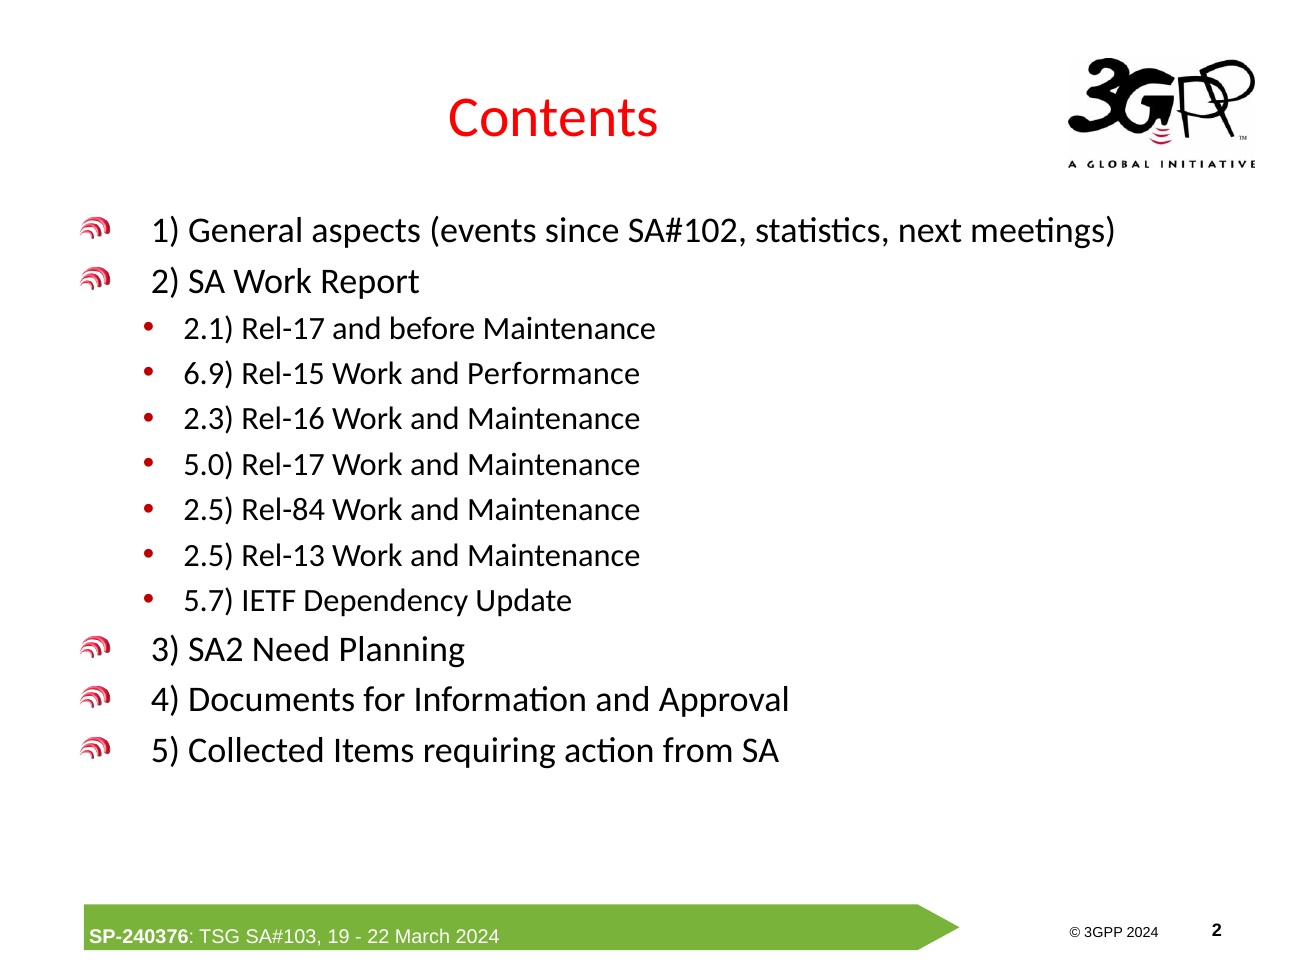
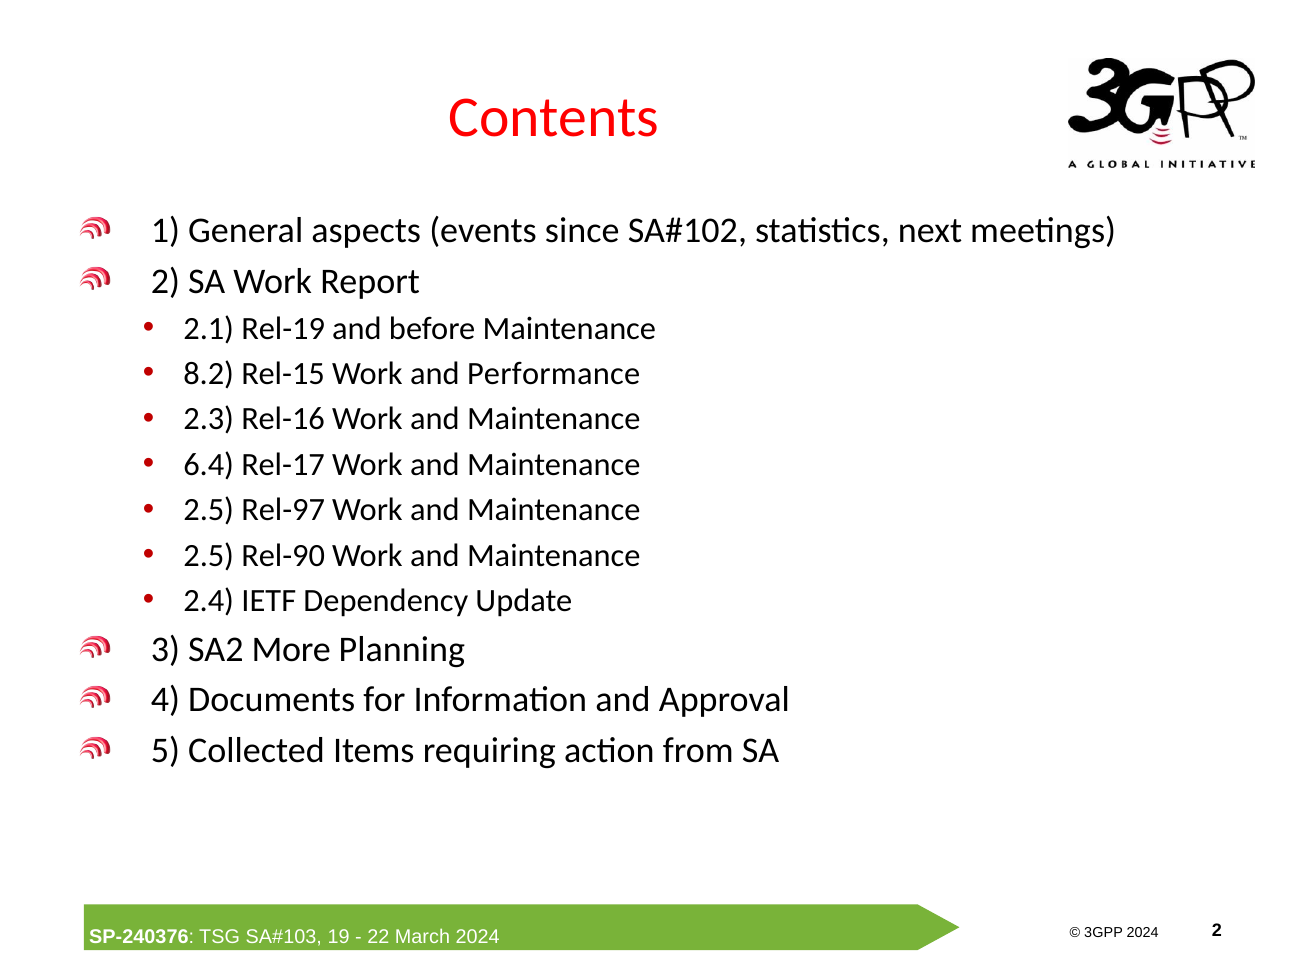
2.1 Rel-17: Rel-17 -> Rel-19 (283, 329)
6.9: 6.9 -> 8.2 (209, 374)
5.0: 5.0 -> 6.4 (209, 465)
Rel-84: Rel-84 -> Rel-97 (283, 510)
Rel-13: Rel-13 -> Rel-90 (283, 556)
5.7: 5.7 -> 2.4 (209, 601)
Need: Need -> More (291, 650)
